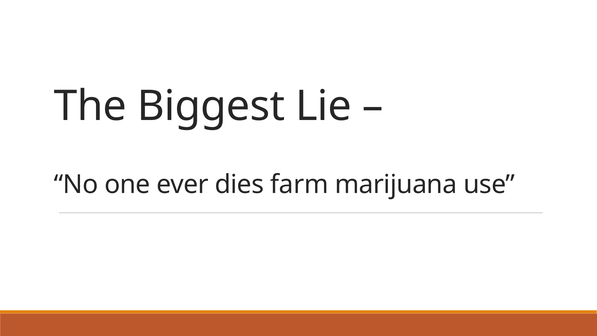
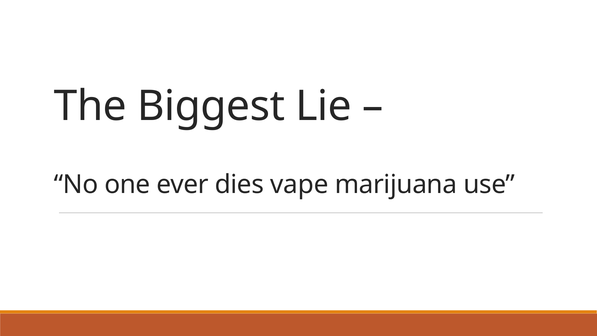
farm: farm -> vape (299, 184)
